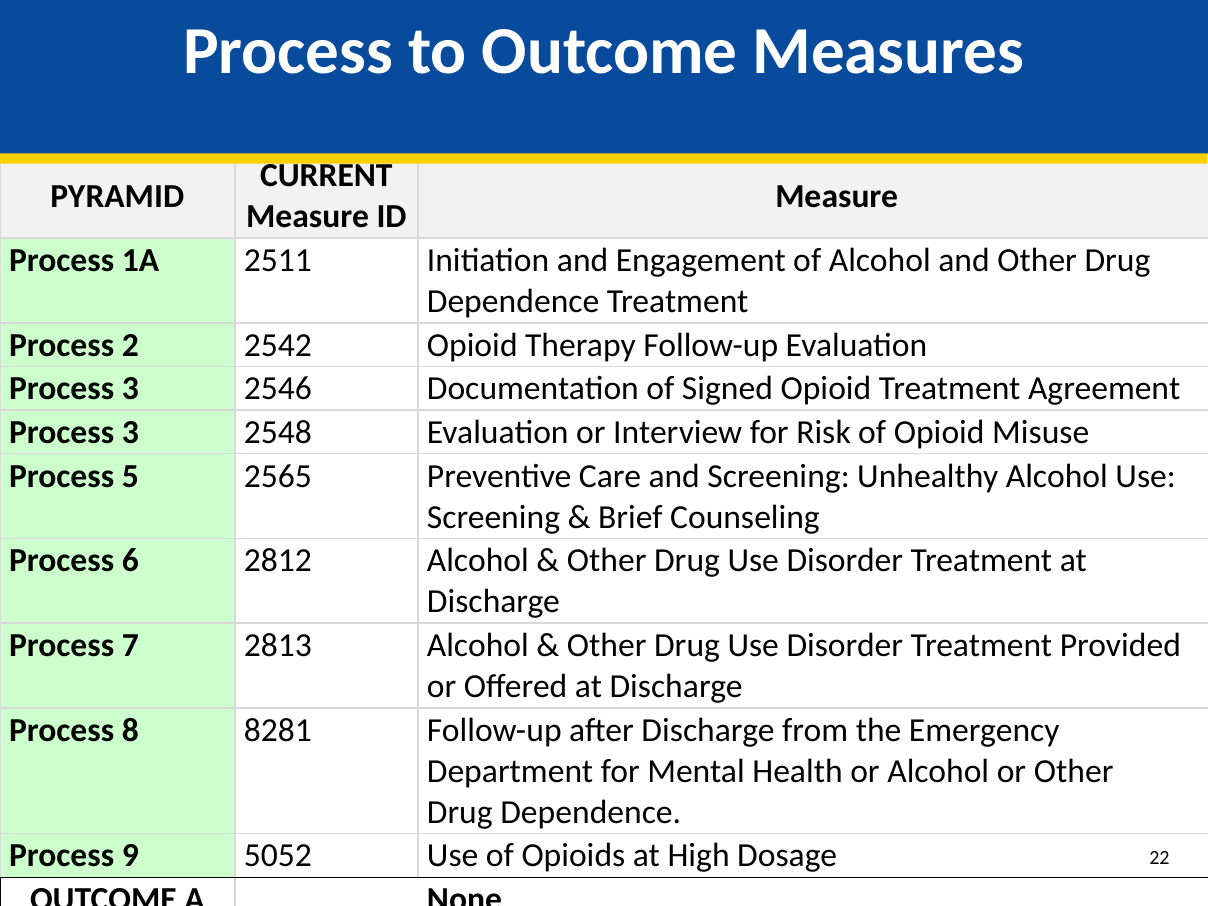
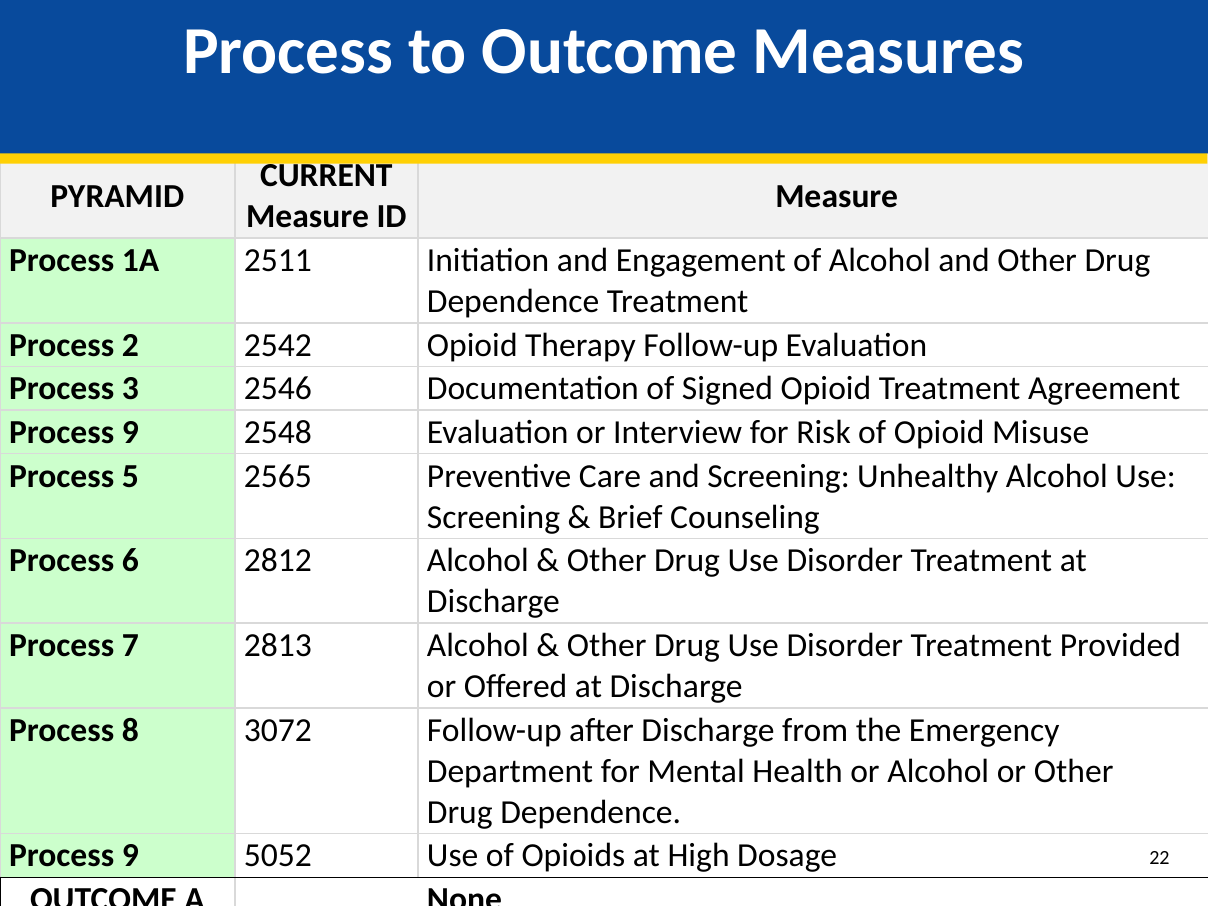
3: 3 -> 9 (130, 432)
8281: 8281 -> 3072 (278, 730)
